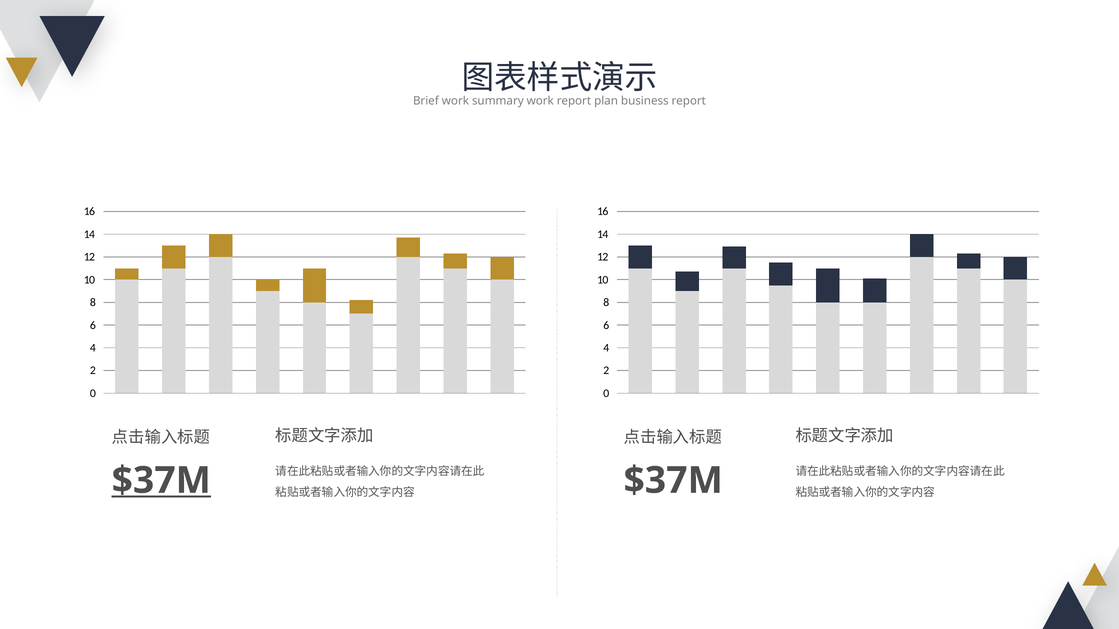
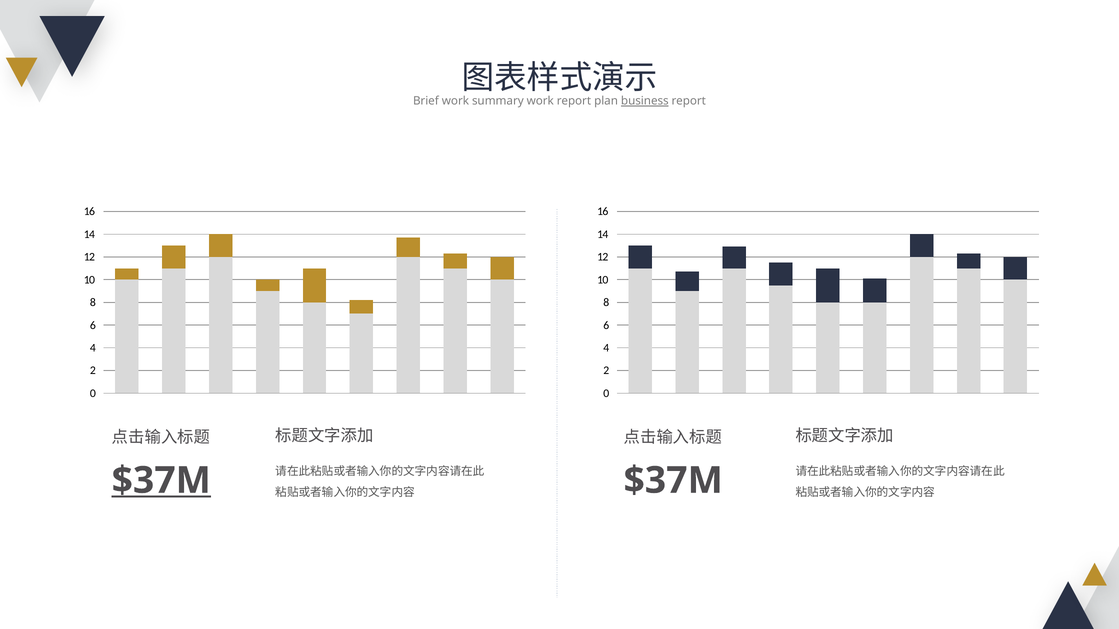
business underline: none -> present (645, 101)
